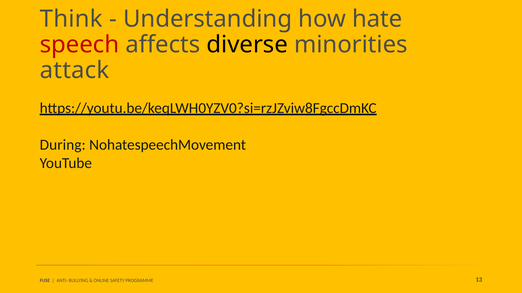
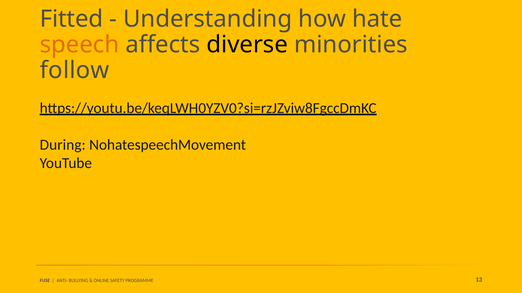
Think: Think -> Fitted (71, 19)
speech colour: red -> orange (79, 45)
attack: attack -> follow (75, 71)
